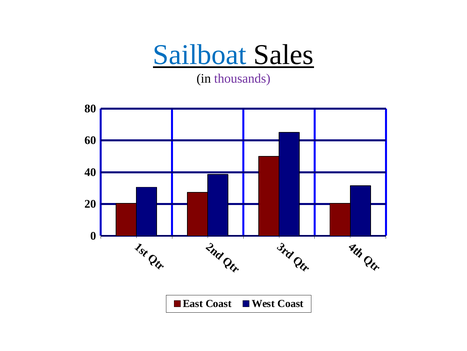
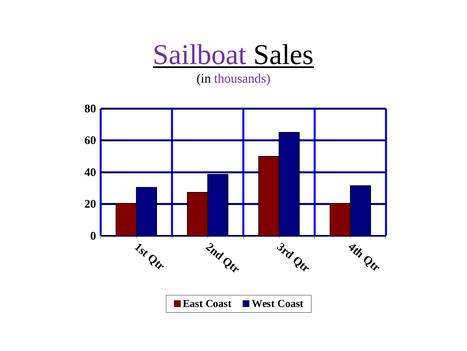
Sailboat colour: blue -> purple (200, 55)
